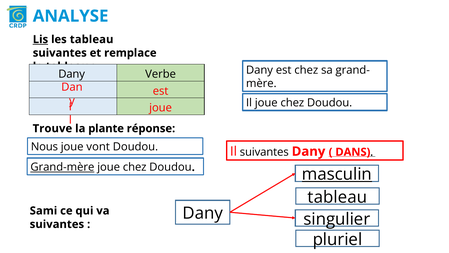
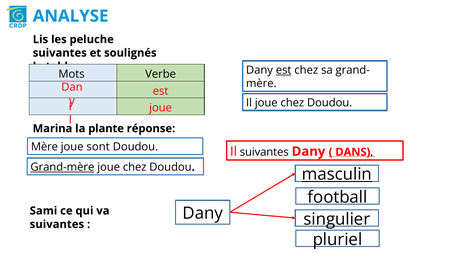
Lis underline: present -> none (40, 39)
les tableau: tableau -> peluche (92, 39)
remplace: remplace -> soulignés (130, 53)
est underline: none -> present (284, 70)
Dany: Dany -> Mots (72, 74)
Trouve: Trouve -> Marina (52, 128)
Nous: Nous -> Mère (44, 147)
vont: vont -> sont (98, 147)
tableau: tableau -> football (338, 197)
